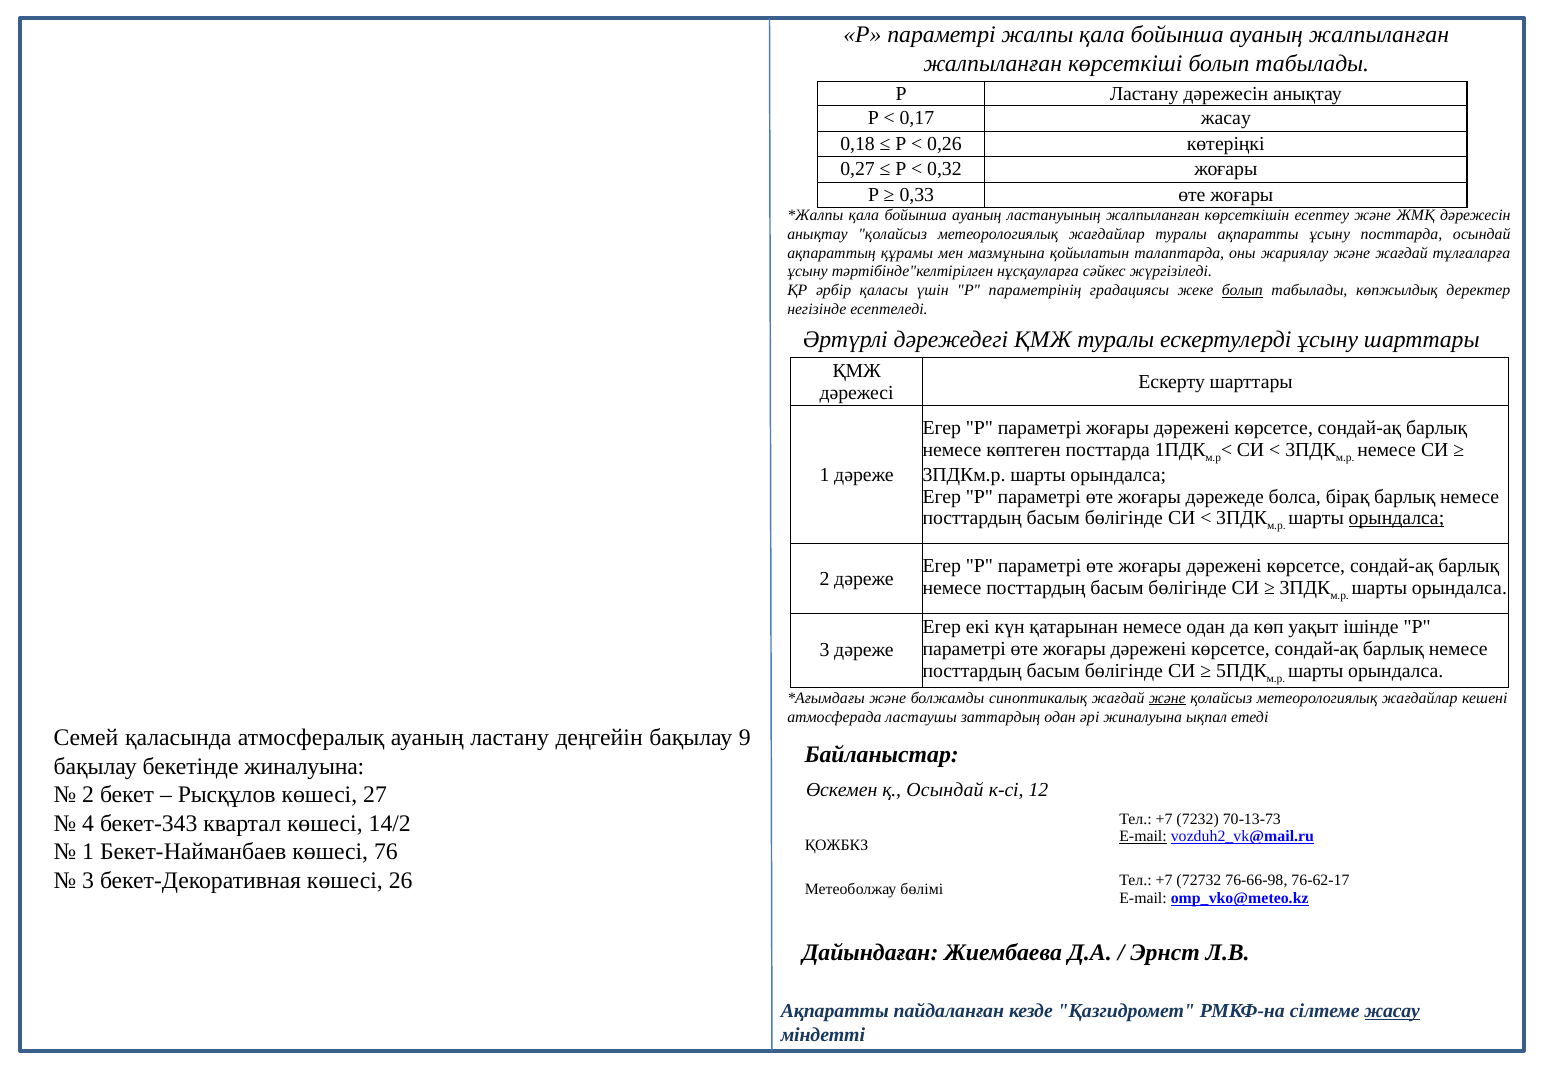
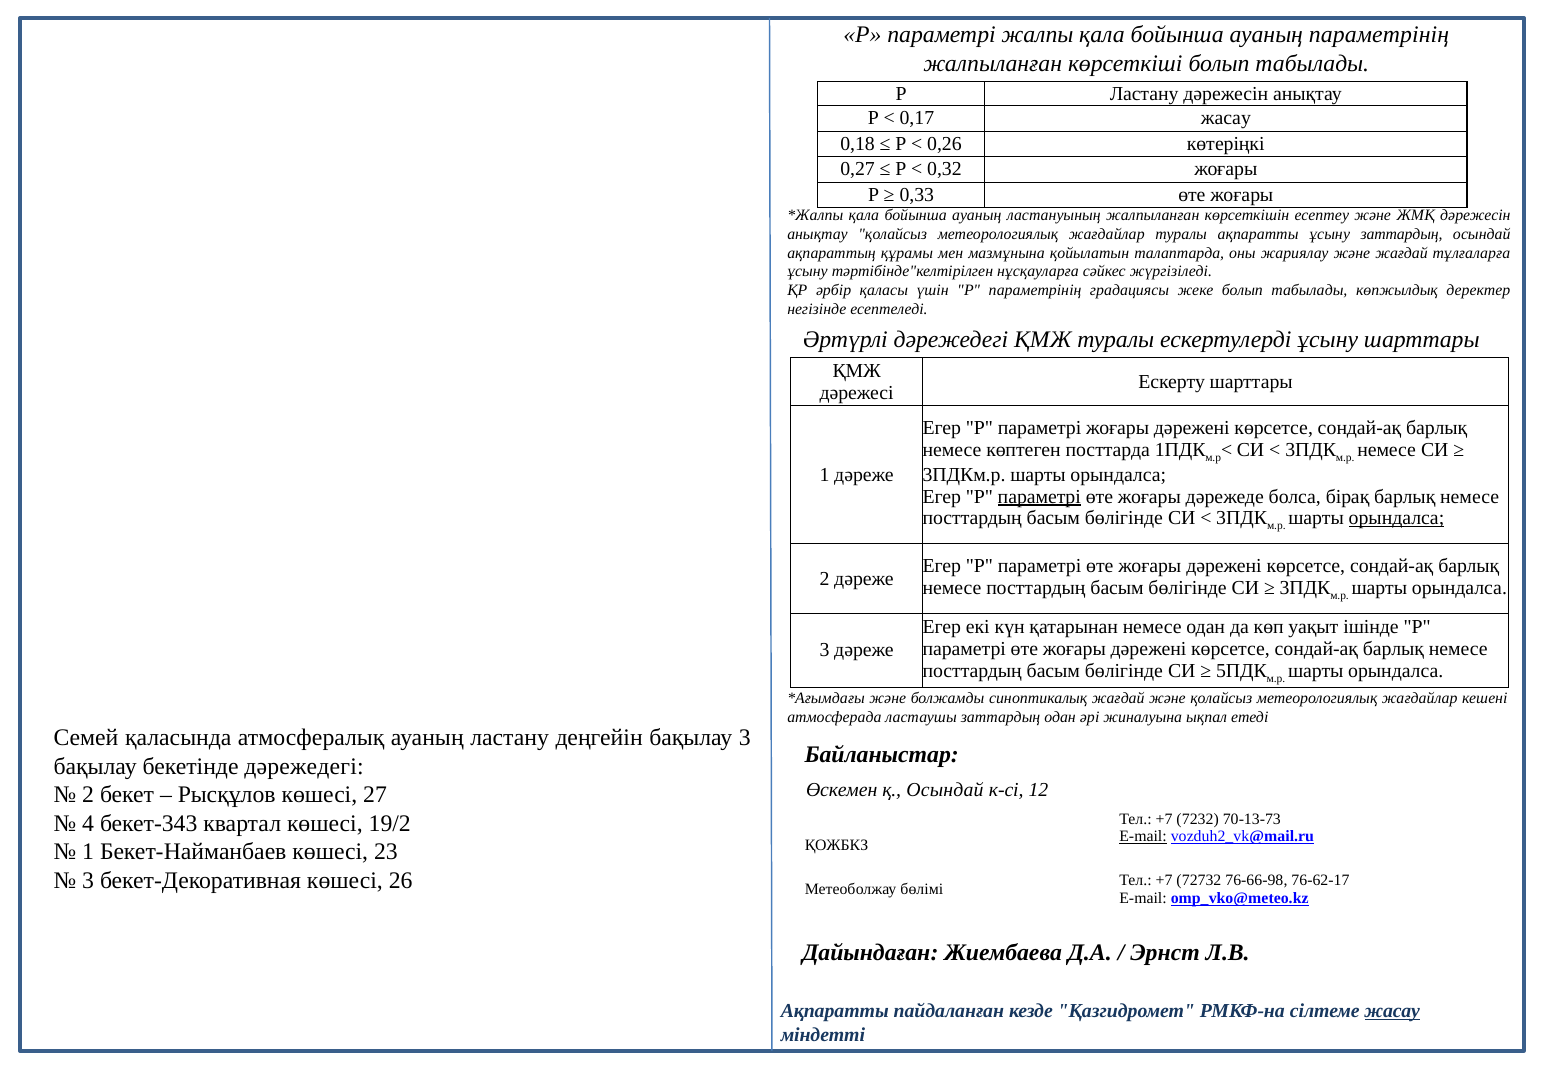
ауаның жалпыланған: жалпыланған -> параметрінің (1379, 35)
ұсыну посттарда: посттарда -> заттардың (1402, 234)
болып underline: present -> none (1242, 291)
параметрі underline: none -> present (1039, 496)
және underline: present -> none (1167, 698)
бақылау 9: 9 -> 3 (745, 738)
бекетінде жиналуына: жиналуына -> дәрежедегі (304, 766)
14/2: 14/2 -> 19/2 (390, 823)
76: 76 -> 23 (386, 852)
